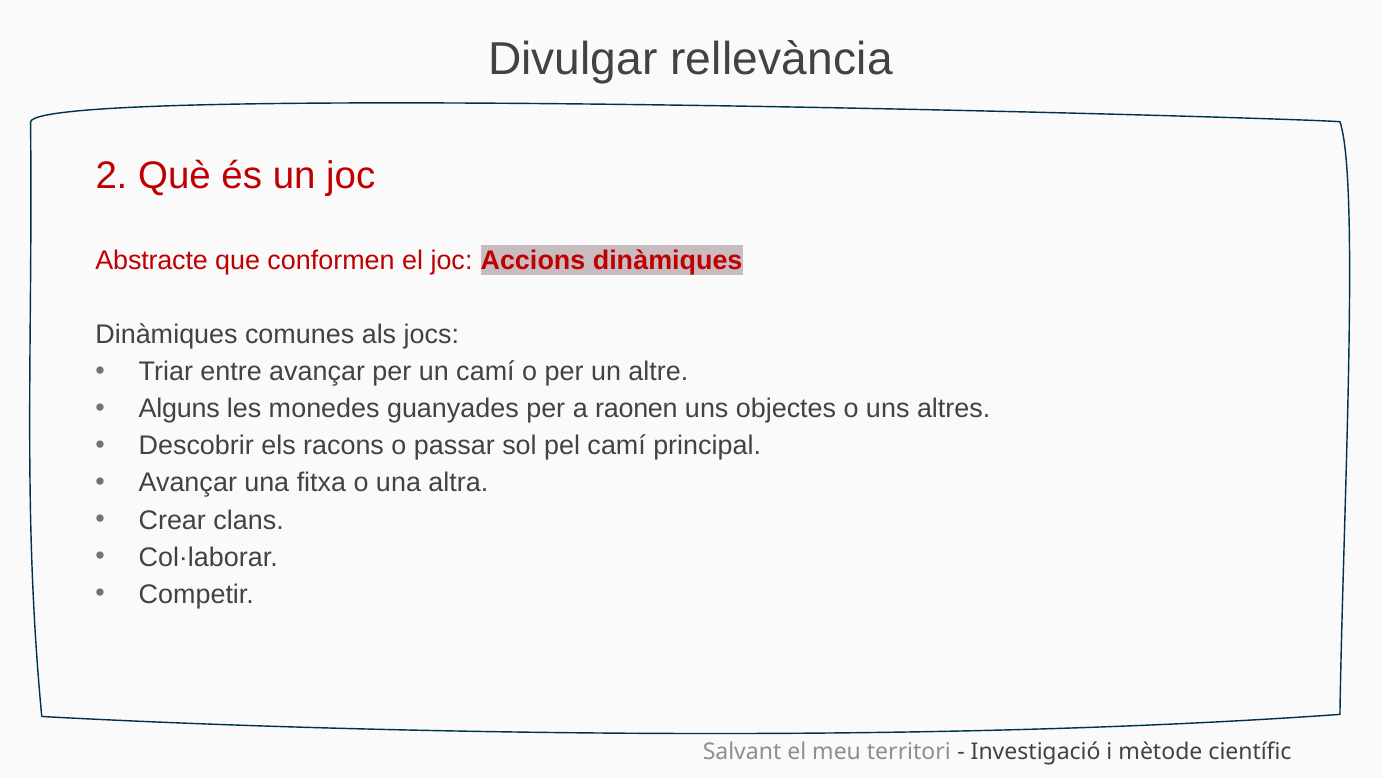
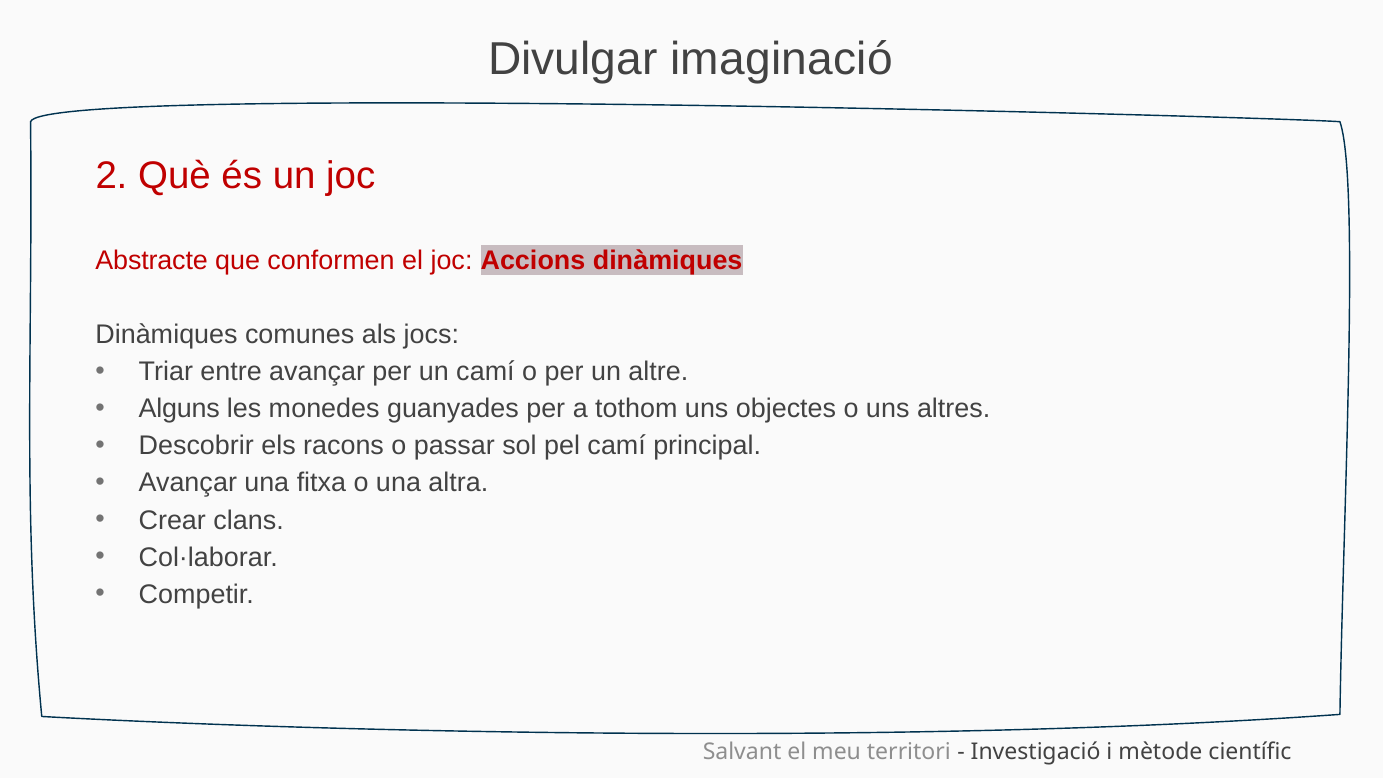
rellevància: rellevància -> imaginació (782, 59)
raonen: raonen -> tothom (636, 409)
